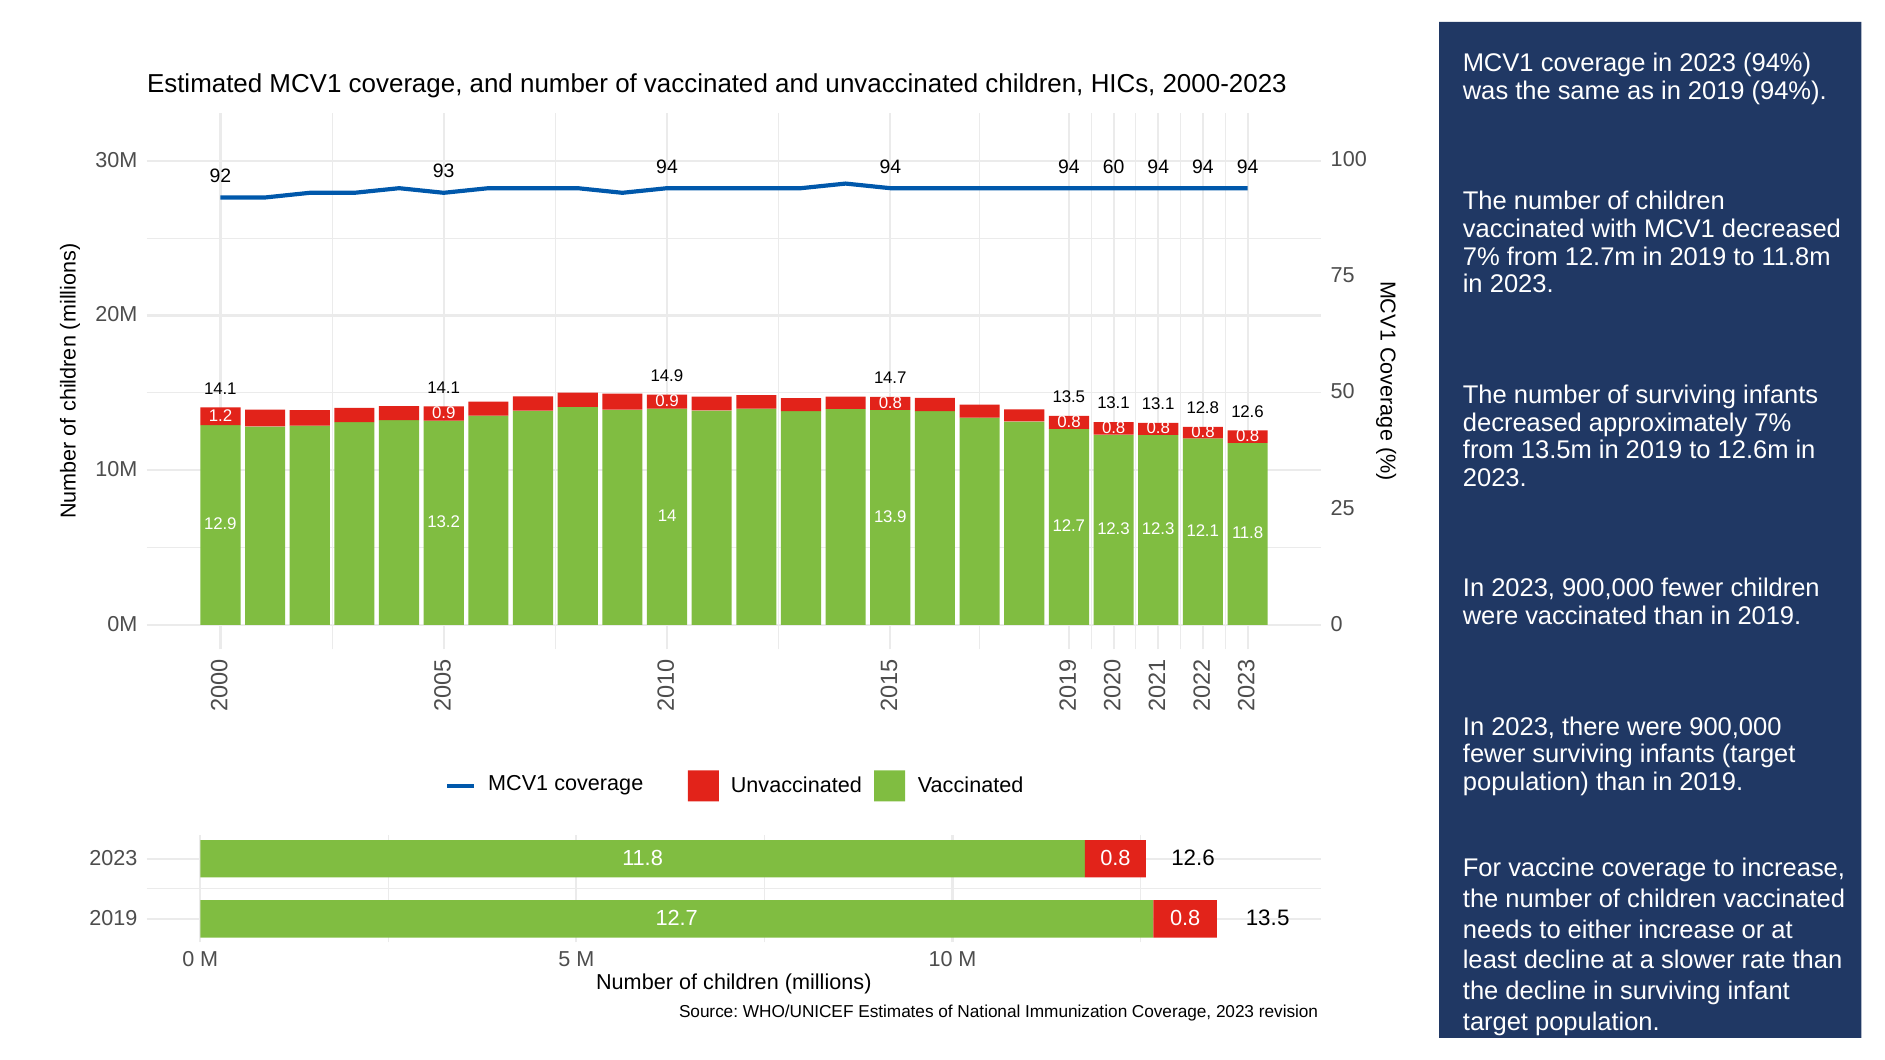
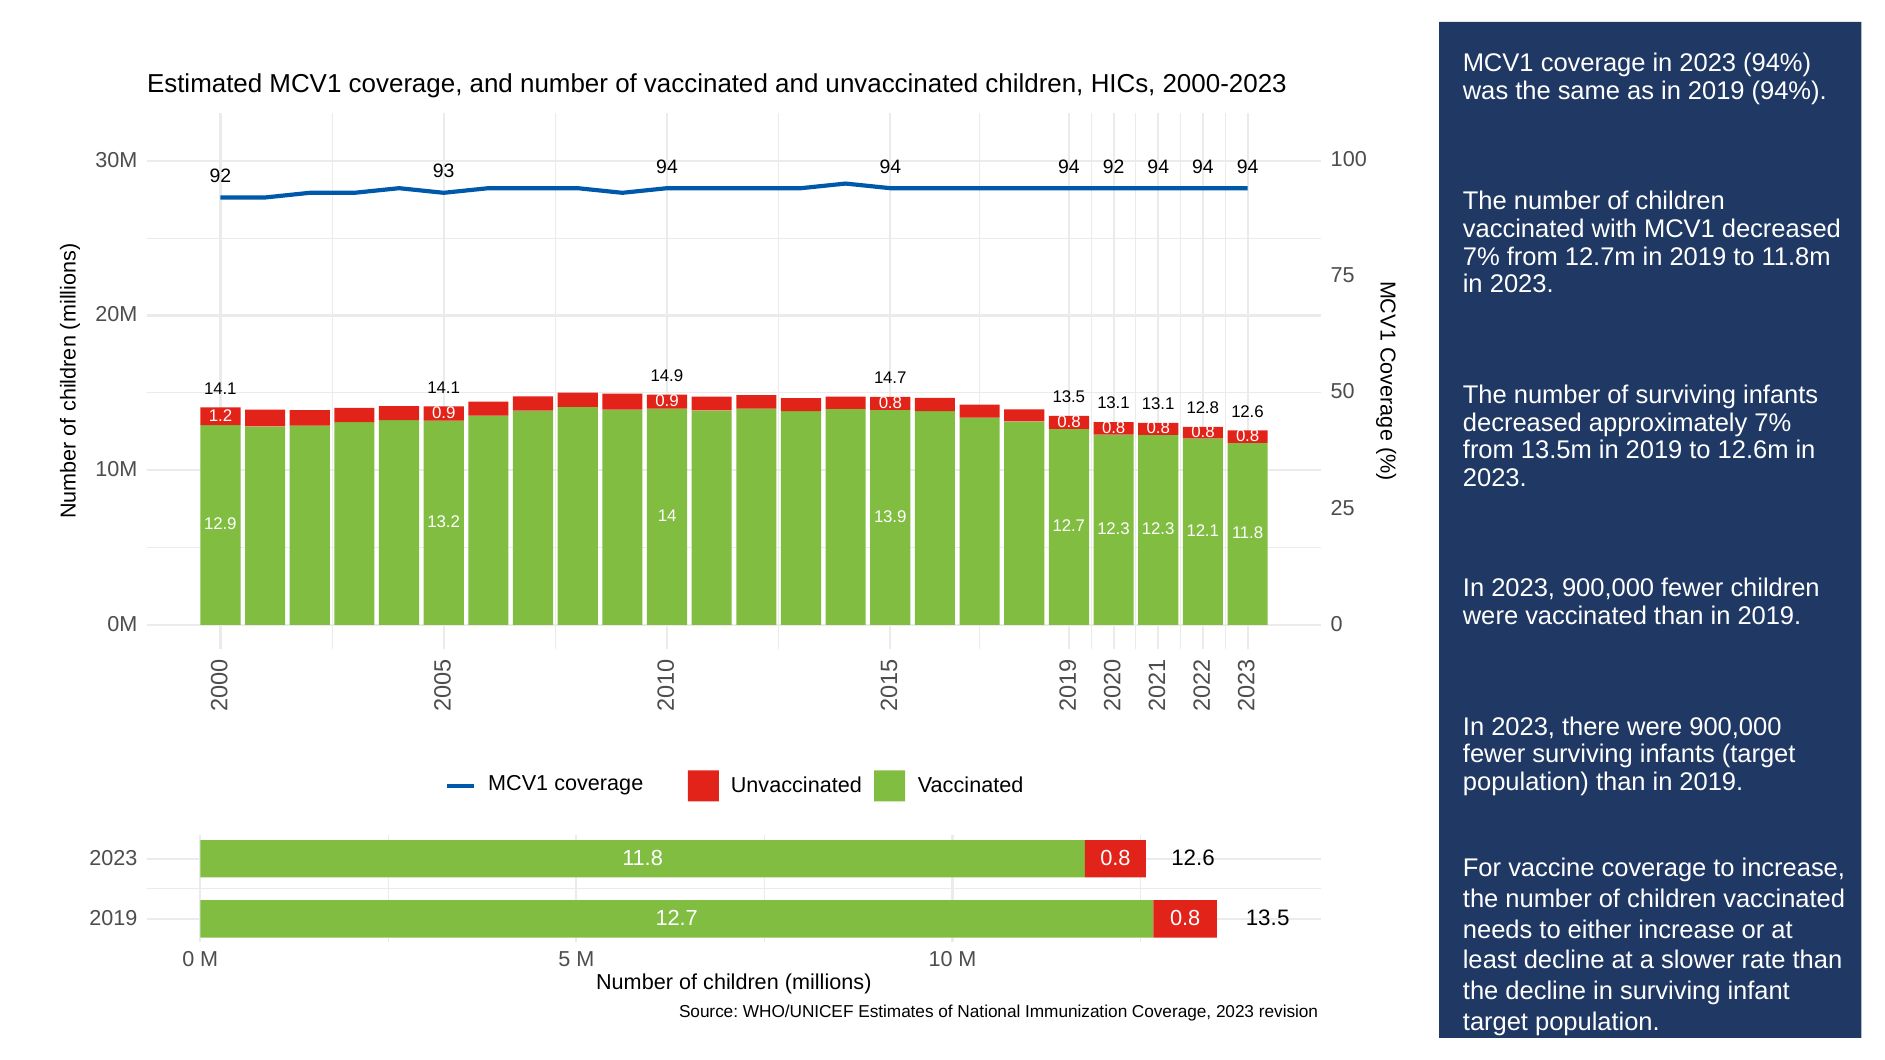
94 60: 60 -> 92 (1114, 167)
